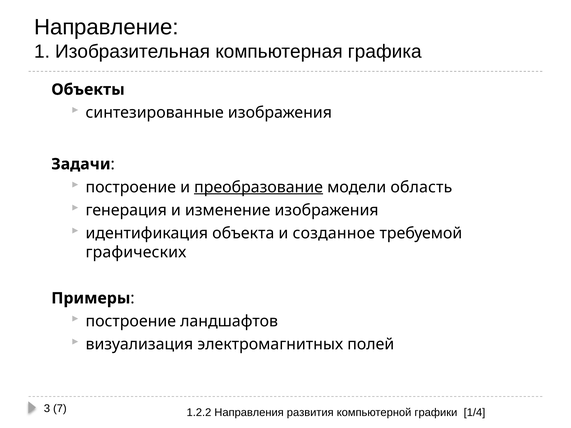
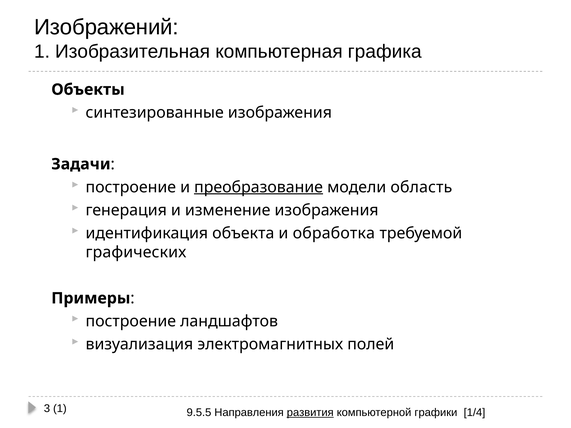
Направление: Направление -> Изображений (106, 27)
созданное: созданное -> обработка (334, 233)
3 7: 7 -> 1 (60, 409)
1.2.2: 1.2.2 -> 9.5.5 (199, 413)
развития underline: none -> present (310, 413)
